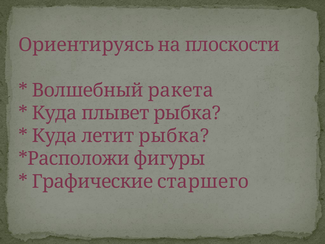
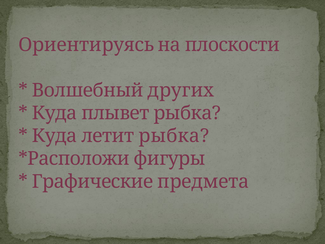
ракета: ракета -> других (181, 90)
старшего: старшего -> предмета (203, 181)
